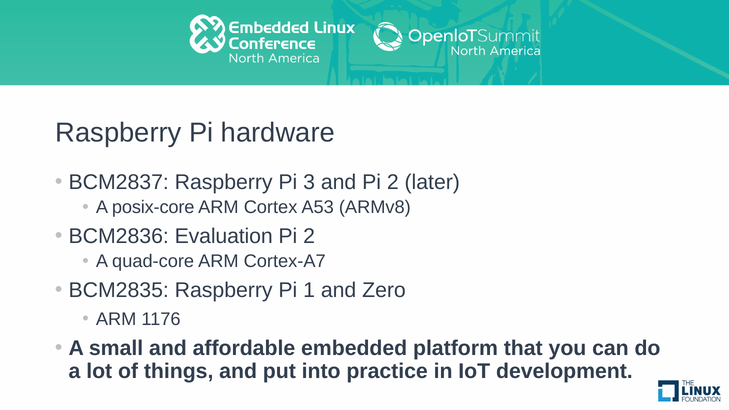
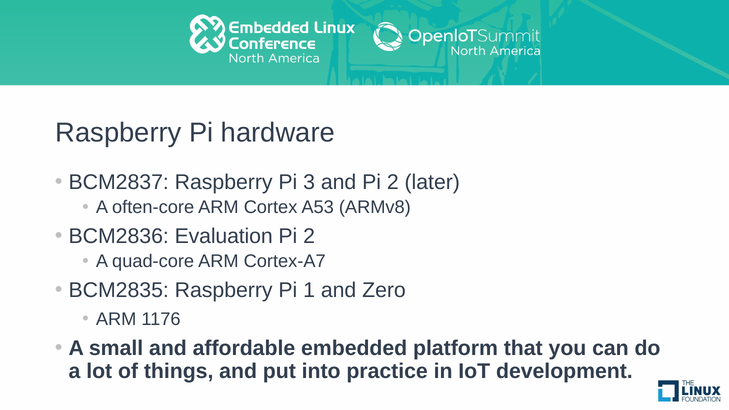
posix-core: posix-core -> often-core (153, 207)
